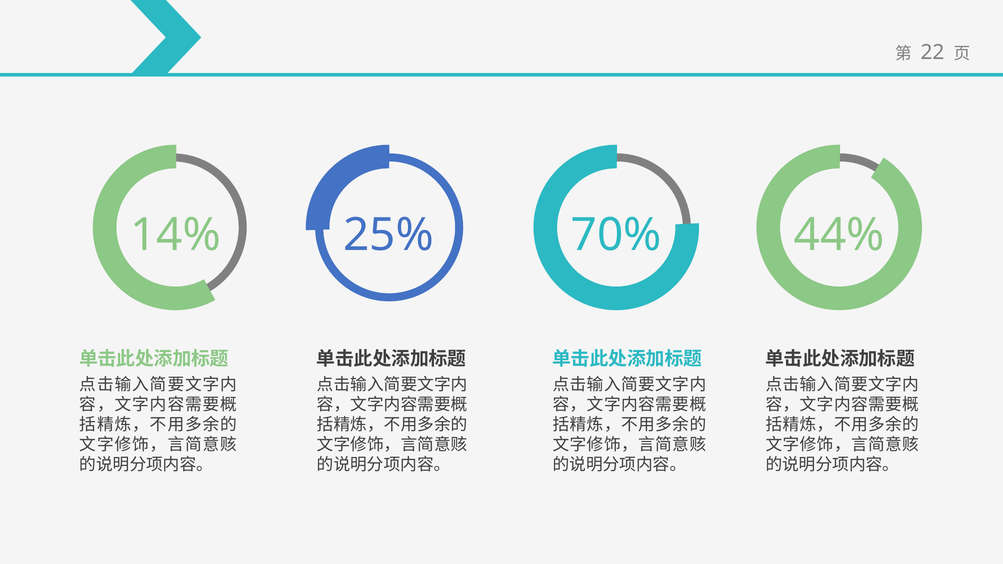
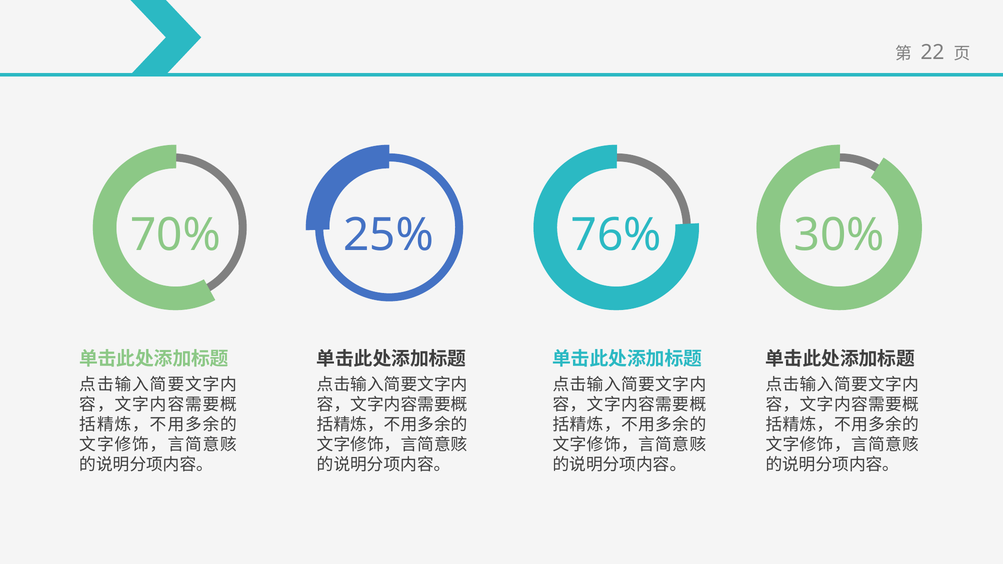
14%: 14% -> 70% (176, 235)
70%: 70% -> 76% (616, 235)
44%: 44% -> 30% (839, 235)
